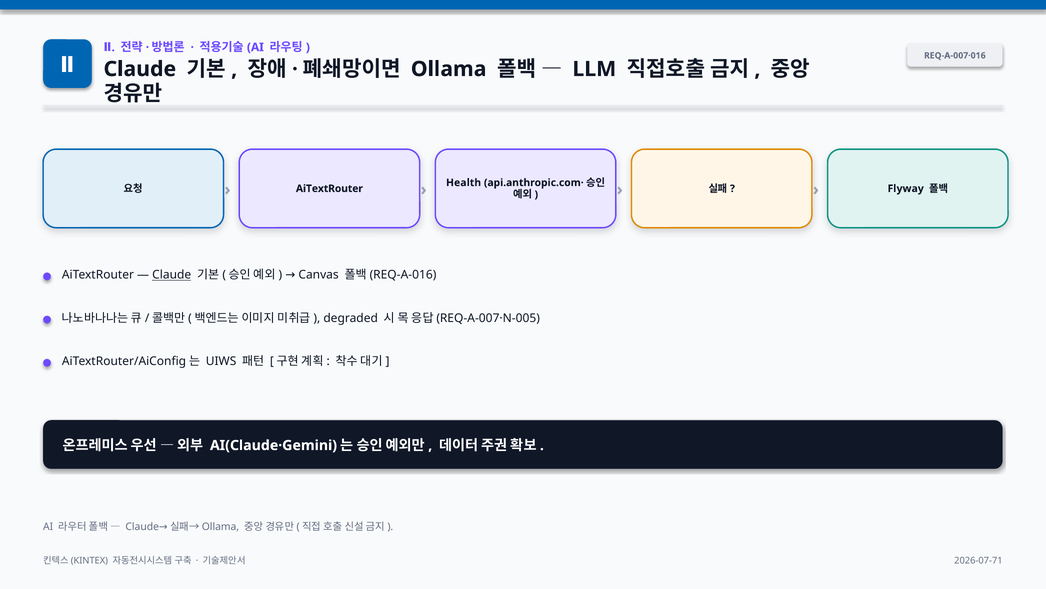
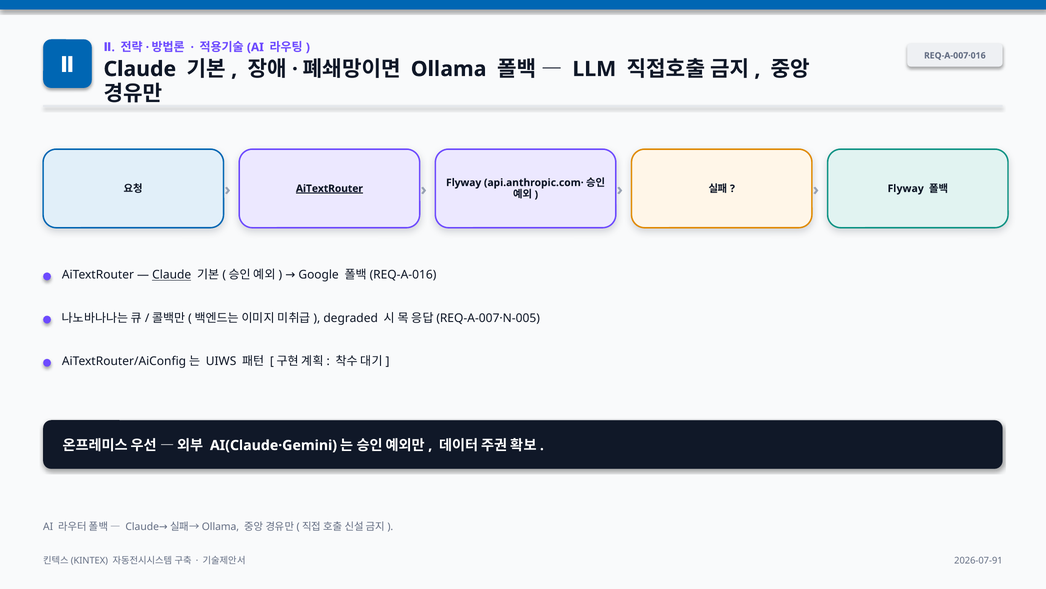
Health: Health -> Flyway (464, 182)
AiTextRouter underline: none -> present (329, 188)
Canvas: Canvas -> Google (319, 275)
2026-07-71: 2026-07-71 -> 2026-07-91 (978, 560)
